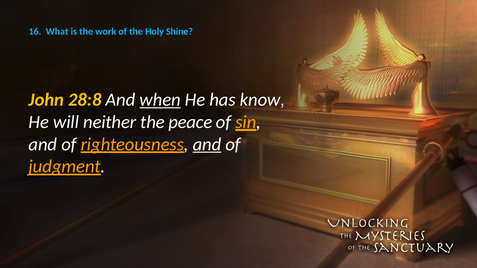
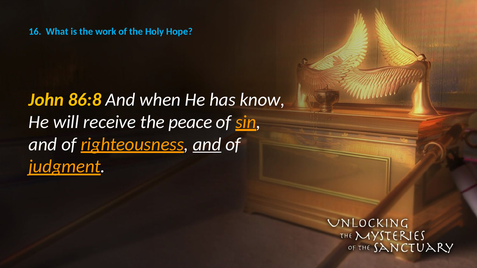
Shine: Shine -> Hope (179, 32)
28:8: 28:8 -> 86:8 (85, 100)
when underline: present -> none (160, 100)
neither: neither -> receive (110, 122)
